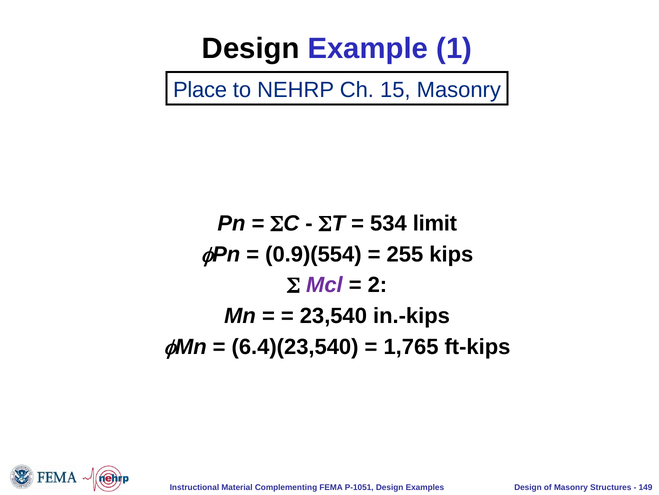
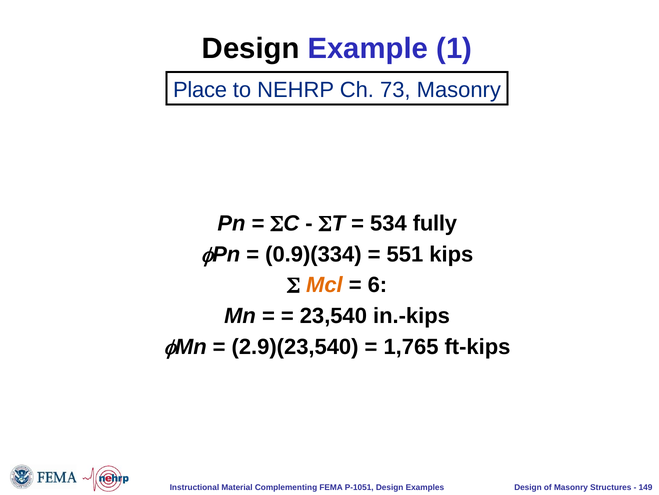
15: 15 -> 73 (395, 90)
limit: limit -> fully (435, 223)
0.9)(554: 0.9)(554 -> 0.9)(334 (313, 254)
255: 255 -> 551 (405, 254)
Mcl colour: purple -> orange (324, 285)
2: 2 -> 6 (377, 285)
6.4)(23,540: 6.4)(23,540 -> 2.9)(23,540 (295, 346)
